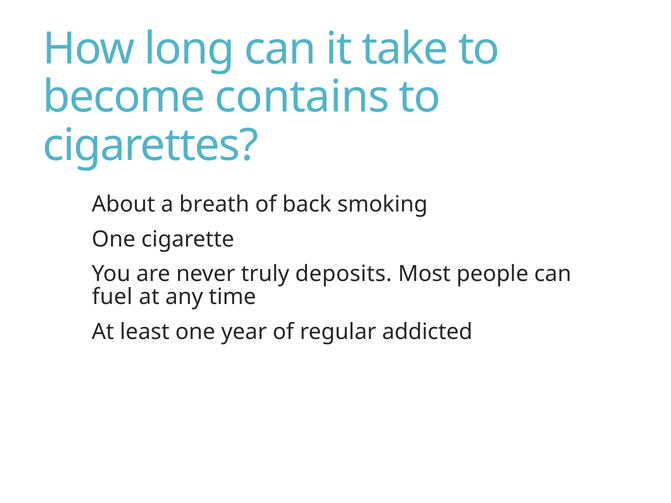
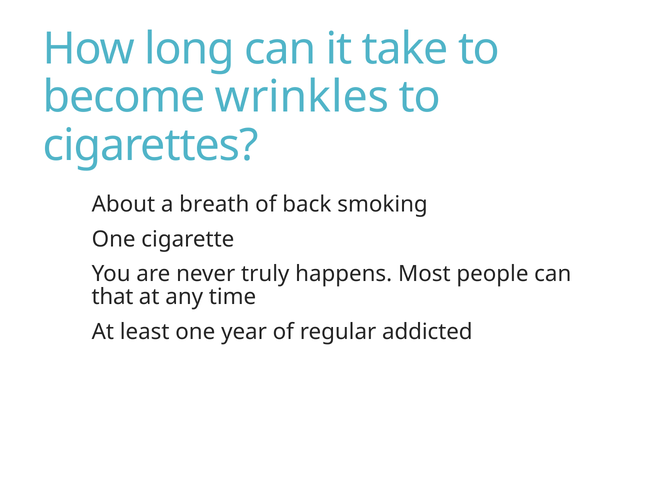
contains: contains -> wrinkles (302, 97)
deposits: deposits -> happens (344, 274)
fuel: fuel -> that (113, 297)
